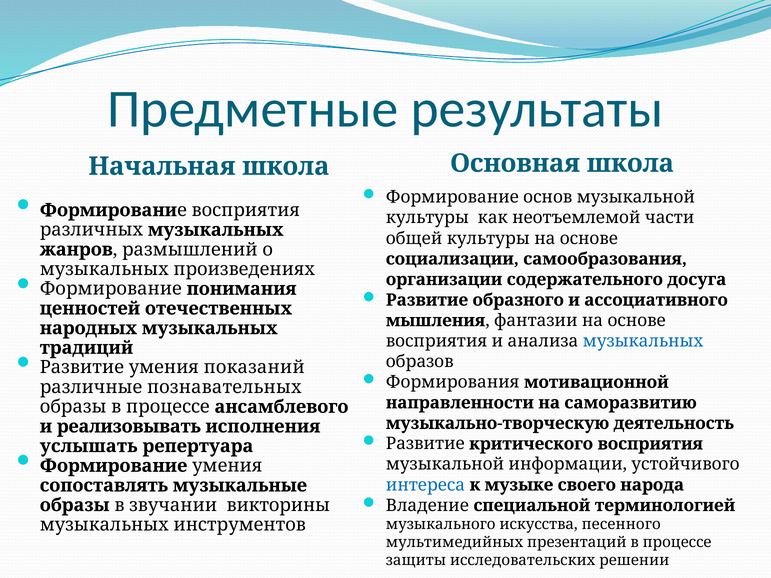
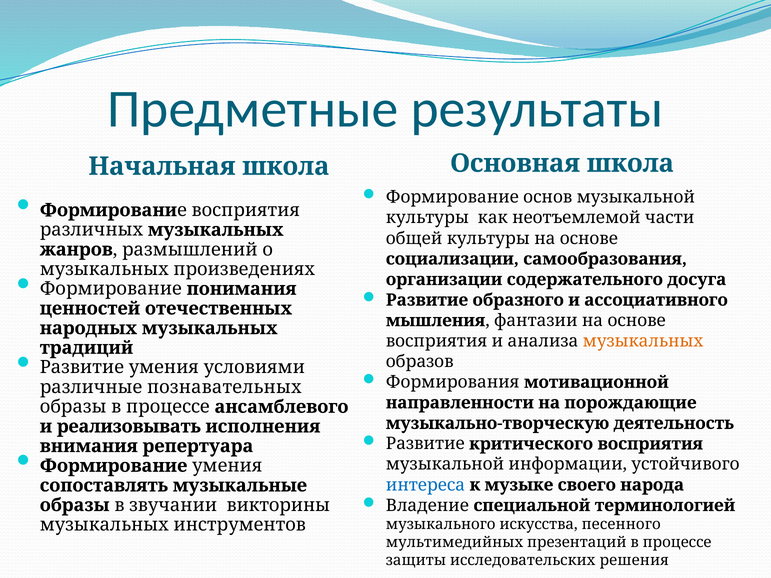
музыкальных colour: blue -> orange (643, 341)
показаний: показаний -> условиями (254, 368)
саморазвитию: саморазвитию -> порождающие (631, 403)
услышать: услышать -> внимания (89, 446)
решении: решении -> решения (634, 561)
